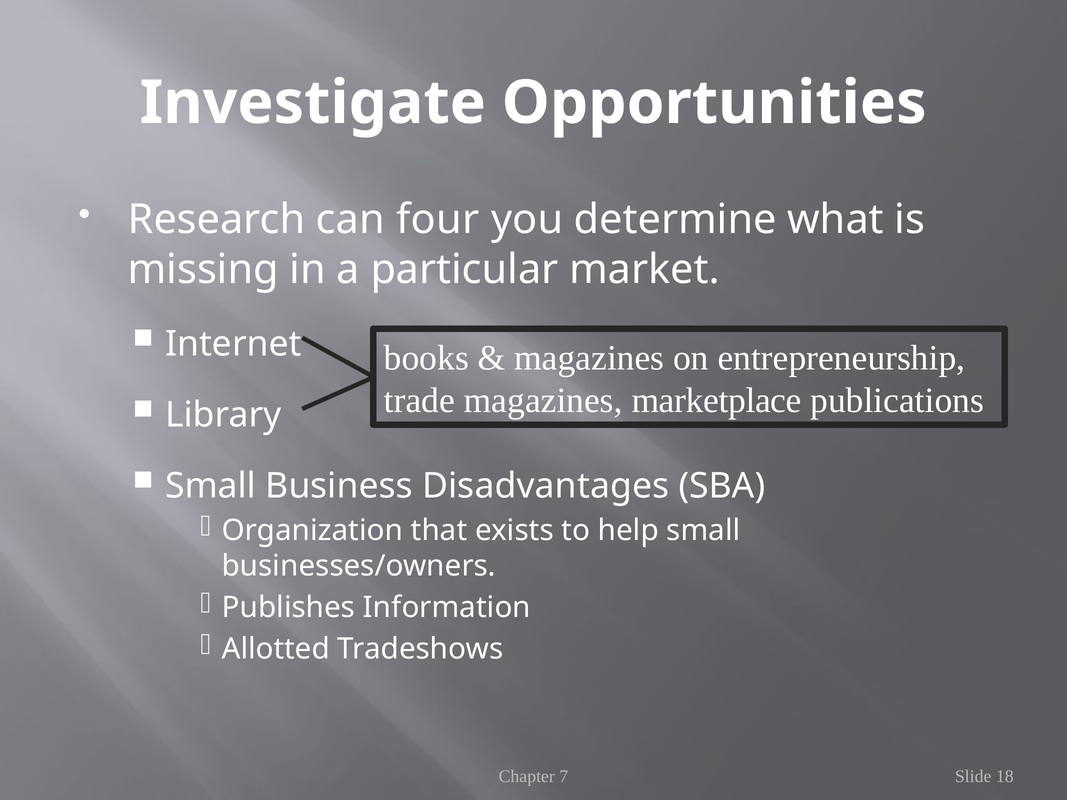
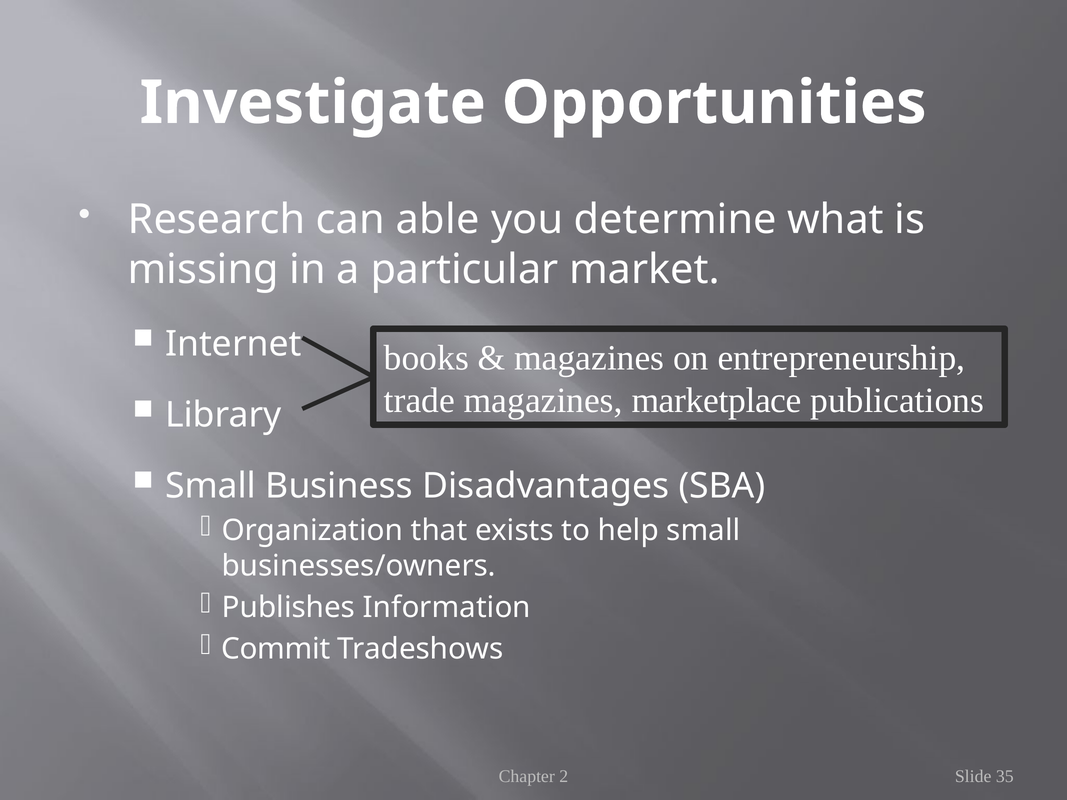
four: four -> able (438, 220)
Allotted: Allotted -> Commit (276, 649)
7: 7 -> 2 (564, 777)
18: 18 -> 35 (1005, 777)
